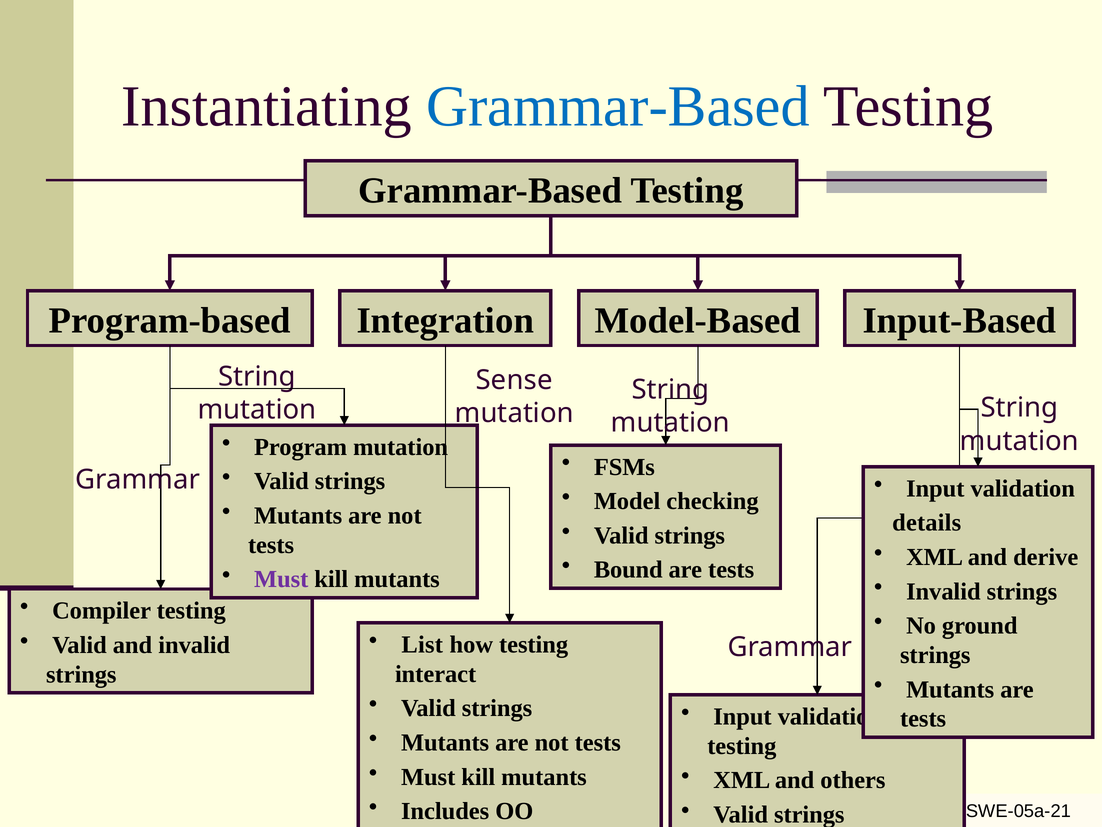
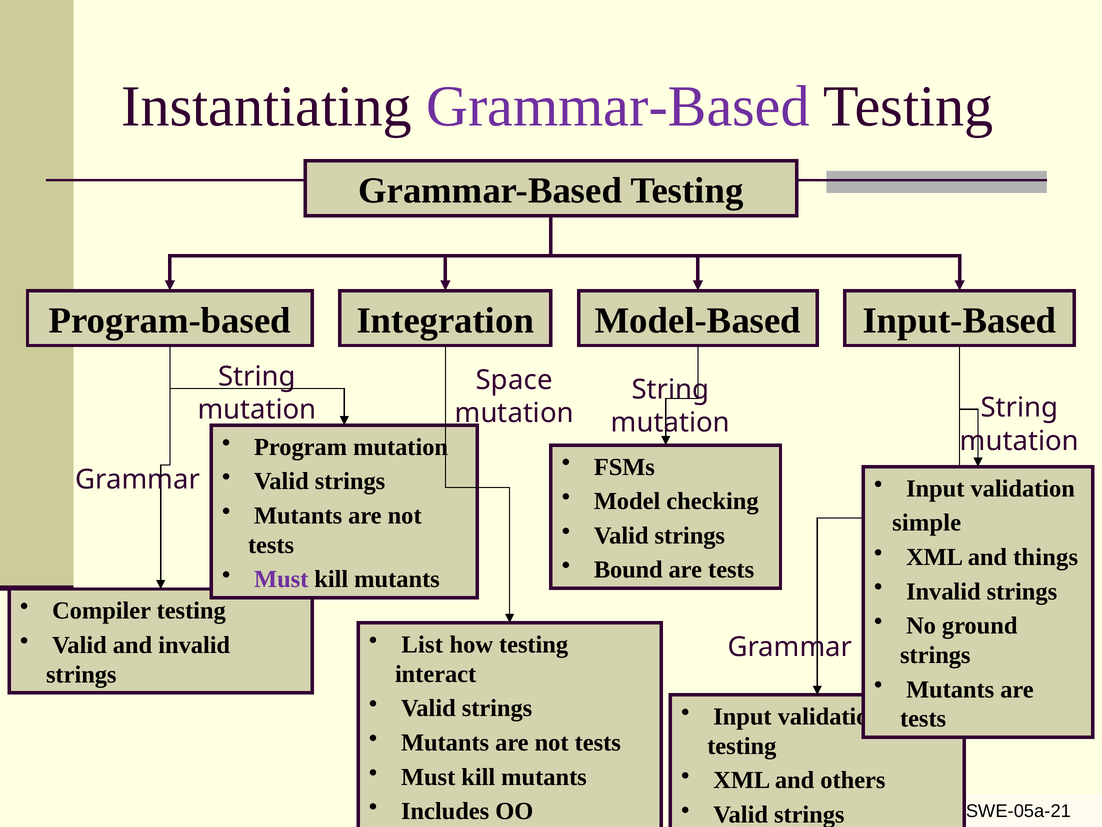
Grammar-Based colour: blue -> purple (618, 106)
Sense: Sense -> Space (514, 380)
details: details -> simple (927, 523)
derive: derive -> things (1046, 557)
